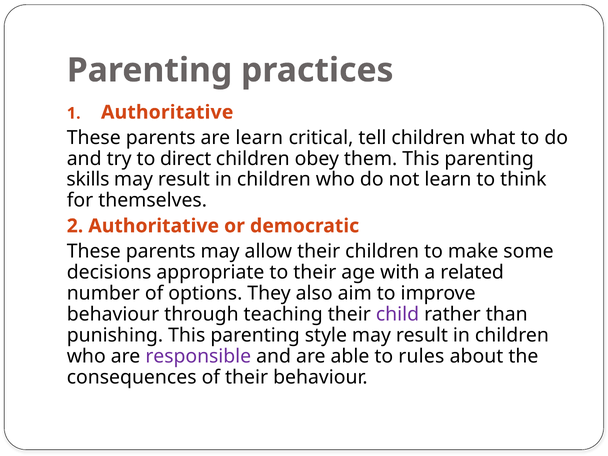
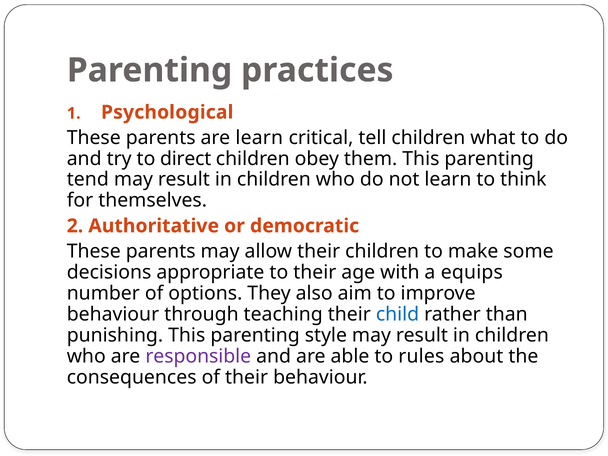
Authoritative: Authoritative -> Psychological (167, 112)
skills: skills -> tend (88, 180)
related: related -> equips (472, 272)
child colour: purple -> blue (398, 314)
